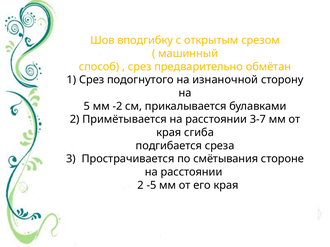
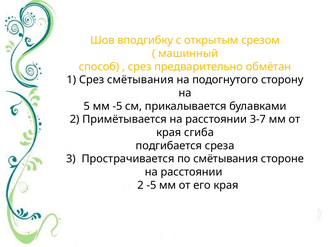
Срез подогнутого: подогнутого -> смётывания (140, 80)
изнаночной: изнаночной -> подогнутого (225, 80)
мм -2: -2 -> -5 (117, 106)
